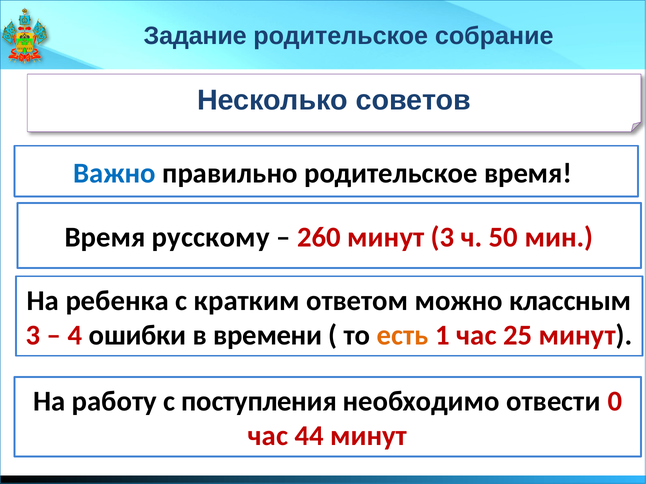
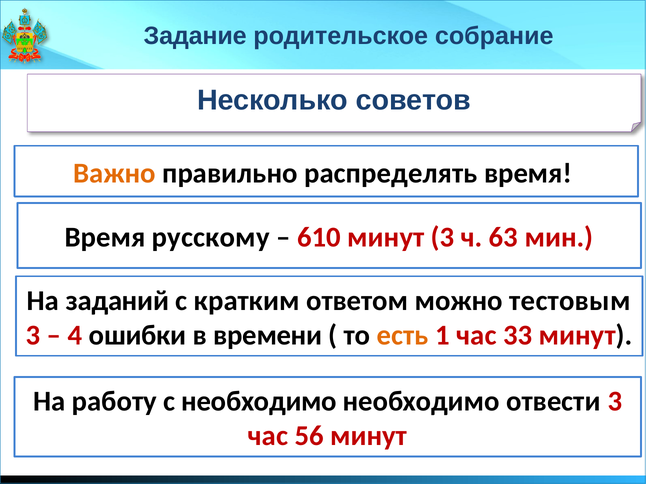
Важно colour: blue -> orange (114, 173)
правильно родительское: родительское -> распределять (391, 173)
260: 260 -> 610 (319, 238)
50: 50 -> 63 (503, 238)
ребенка: ребенка -> заданий (117, 301)
классным: классным -> тестовым (570, 301)
25: 25 -> 33 (518, 336)
с поступления: поступления -> необходимо (259, 402)
отвести 0: 0 -> 3 (615, 402)
44: 44 -> 56 (309, 436)
